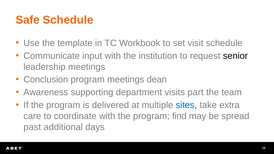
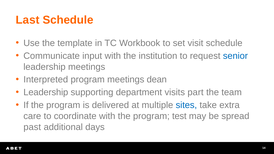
Safe: Safe -> Last (28, 20)
senior colour: black -> blue (235, 56)
Conclusion: Conclusion -> Interpreted (46, 80)
Awareness: Awareness -> Leadership (46, 92)
find: find -> test (179, 116)
